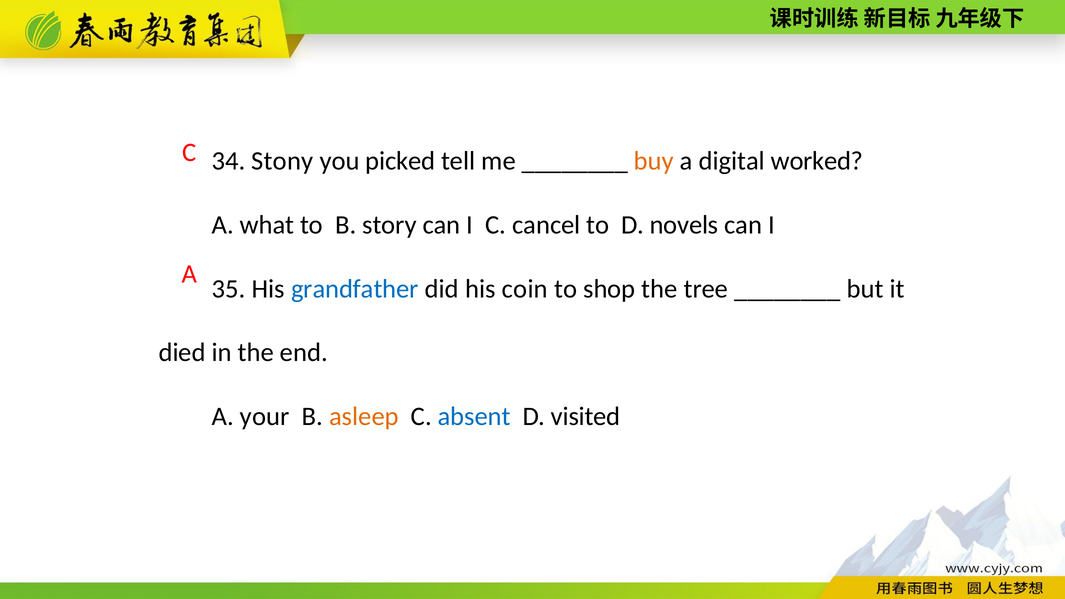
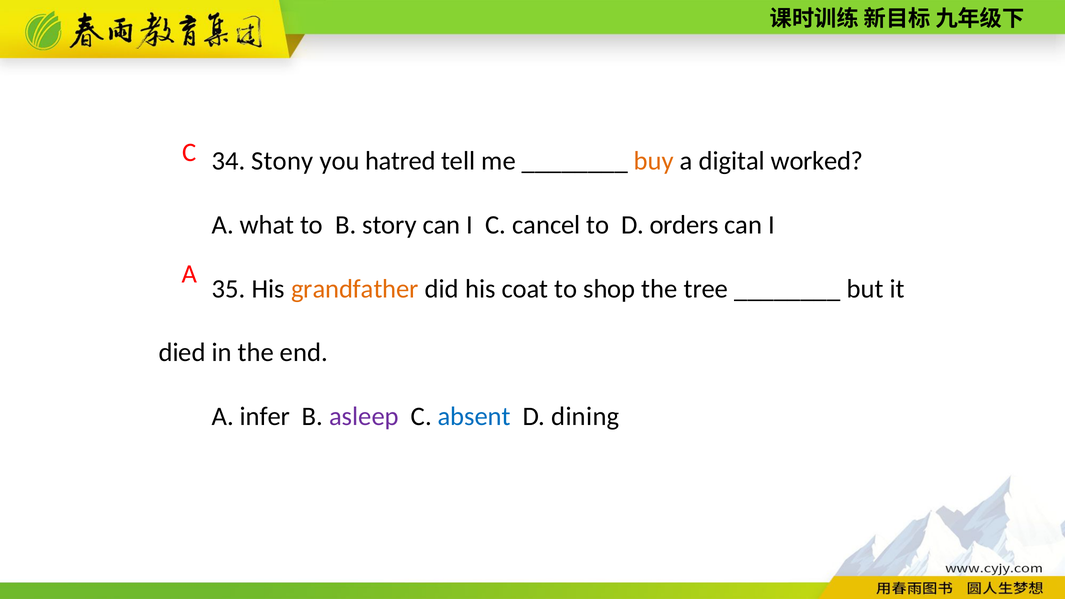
picked: picked -> hatred (401, 161)
novels: novels -> orders (684, 225)
grandfather colour: blue -> orange (355, 289)
coin: coin -> coat (525, 289)
your: your -> infer (265, 417)
asleep colour: orange -> purple (364, 417)
visited: visited -> dining (585, 417)
